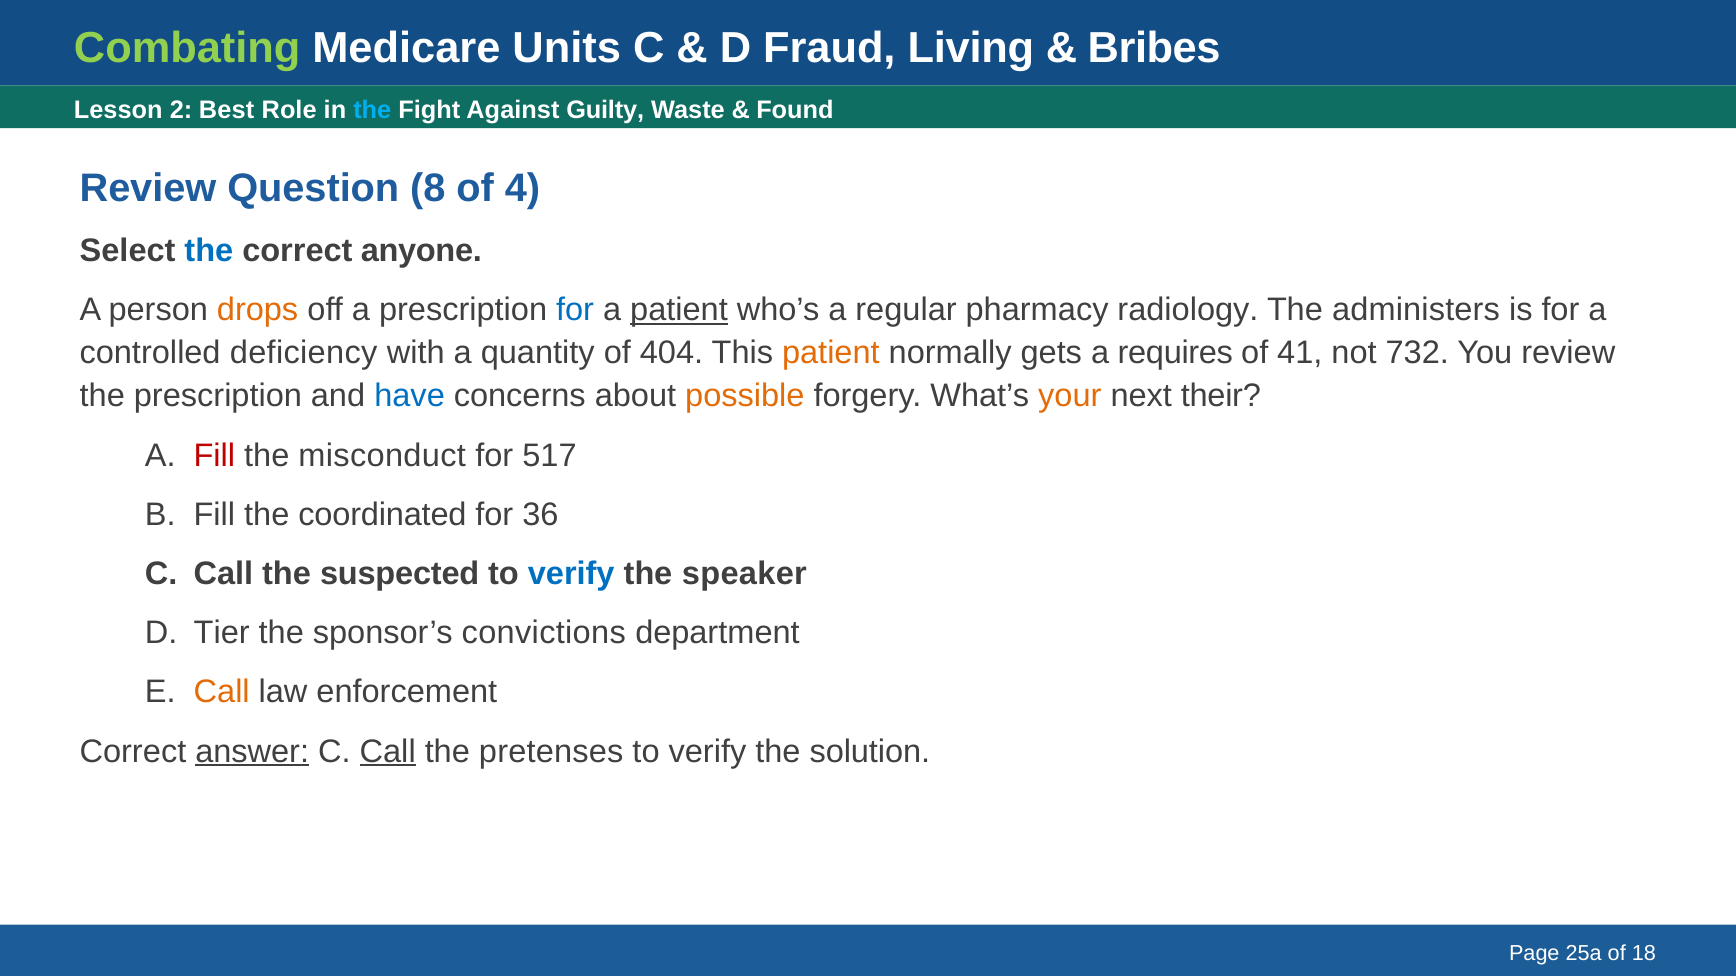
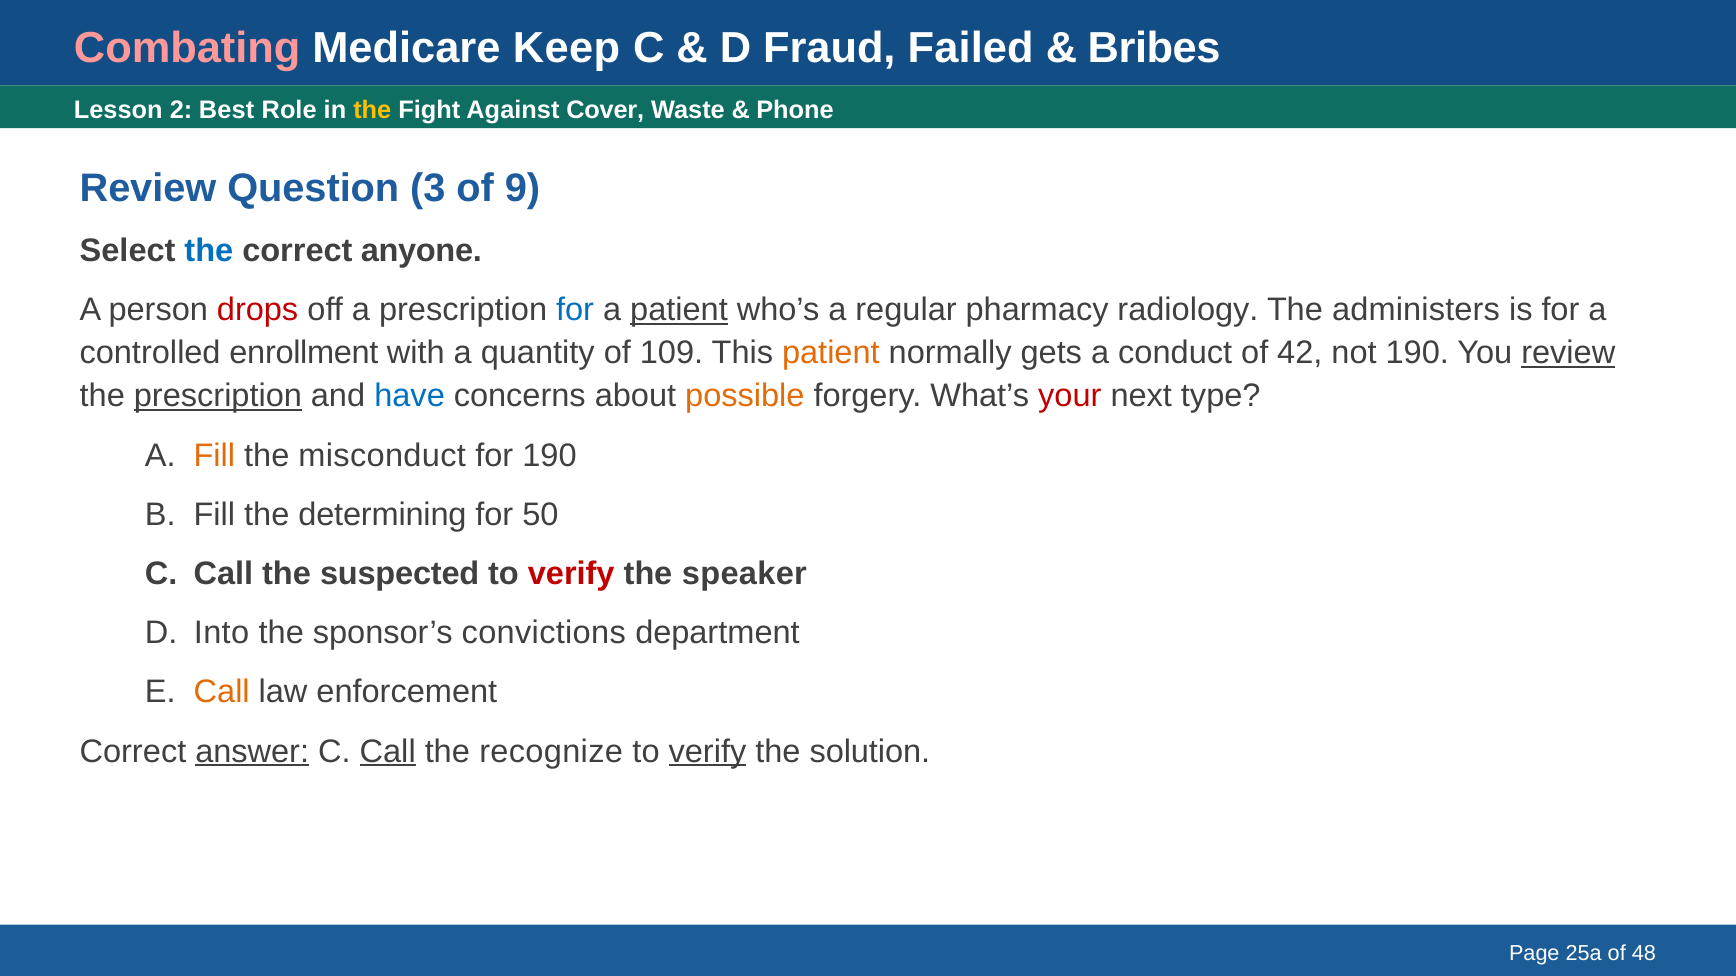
Combating colour: light green -> pink (187, 48)
Units: Units -> Keep (567, 48)
Living: Living -> Failed (971, 48)
the colour: light blue -> yellow (372, 110)
Guilty: Guilty -> Cover (605, 110)
Found: Found -> Phone (795, 110)
8: 8 -> 3 (428, 188)
4: 4 -> 9 (523, 188)
drops colour: orange -> red (258, 310)
deficiency: deficiency -> enrollment (304, 353)
404: 404 -> 109 (672, 353)
requires: requires -> conduct (1175, 353)
41: 41 -> 42 (1300, 353)
not 732: 732 -> 190 (1417, 353)
review underline: none -> present (1568, 353)
prescription underline: none -> present (218, 396)
your colour: orange -> red (1070, 396)
their: their -> type (1221, 396)
Fill colour: red -> orange (214, 456)
for 517: 517 -> 190 (550, 456)
coordinated: coordinated -> determining (382, 515)
36: 36 -> 50 (540, 515)
verify colour: blue -> red (571, 574)
Tier: Tier -> Into (222, 633)
pretenses: pretenses -> recognize (551, 752)
verify underline: none -> present (707, 752)
18: 18 -> 48 (1644, 954)
